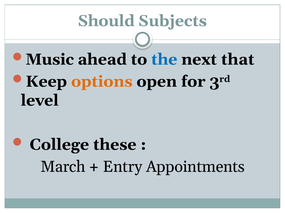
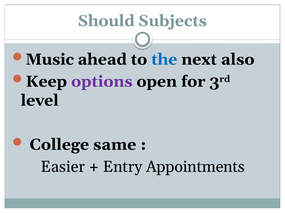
that: that -> also (238, 60)
options colour: orange -> purple (102, 82)
these: these -> same (115, 145)
March: March -> Easier (63, 167)
